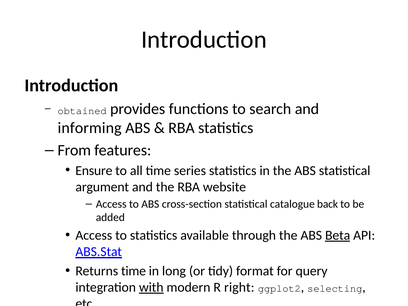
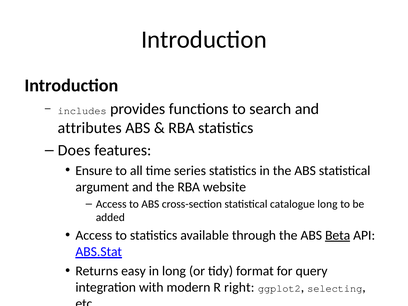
obtained: obtained -> includes (82, 111)
informing: informing -> attributes (90, 128)
From: From -> Does (74, 150)
catalogue back: back -> long (327, 204)
Returns time: time -> easy (133, 271)
with underline: present -> none (151, 287)
